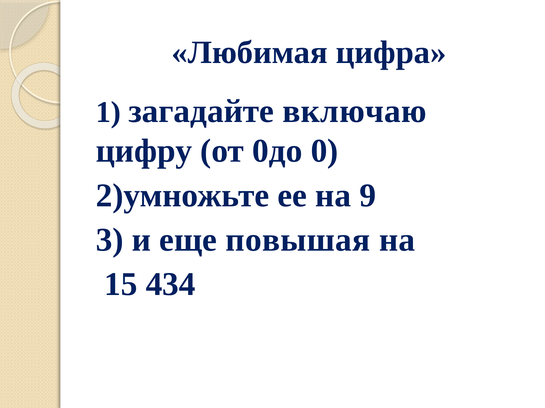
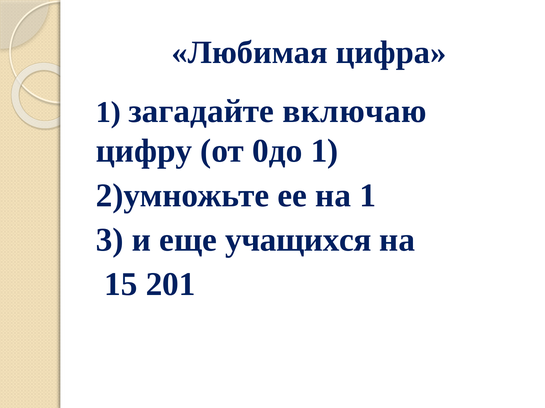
0до 0: 0 -> 1 (325, 151)
на 9: 9 -> 1 (368, 196)
повышая: повышая -> учащихся (298, 240)
434: 434 -> 201 (171, 285)
